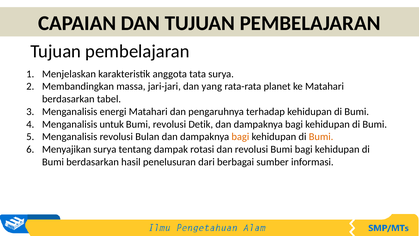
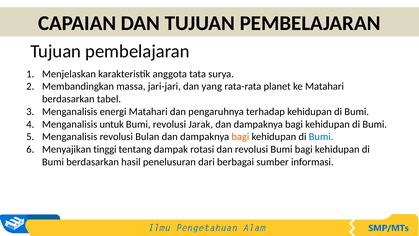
Detik: Detik -> Jarak (201, 124)
Bumi colour: orange -> blue (321, 137)
Menyajikan surya: surya -> tinggi (105, 149)
